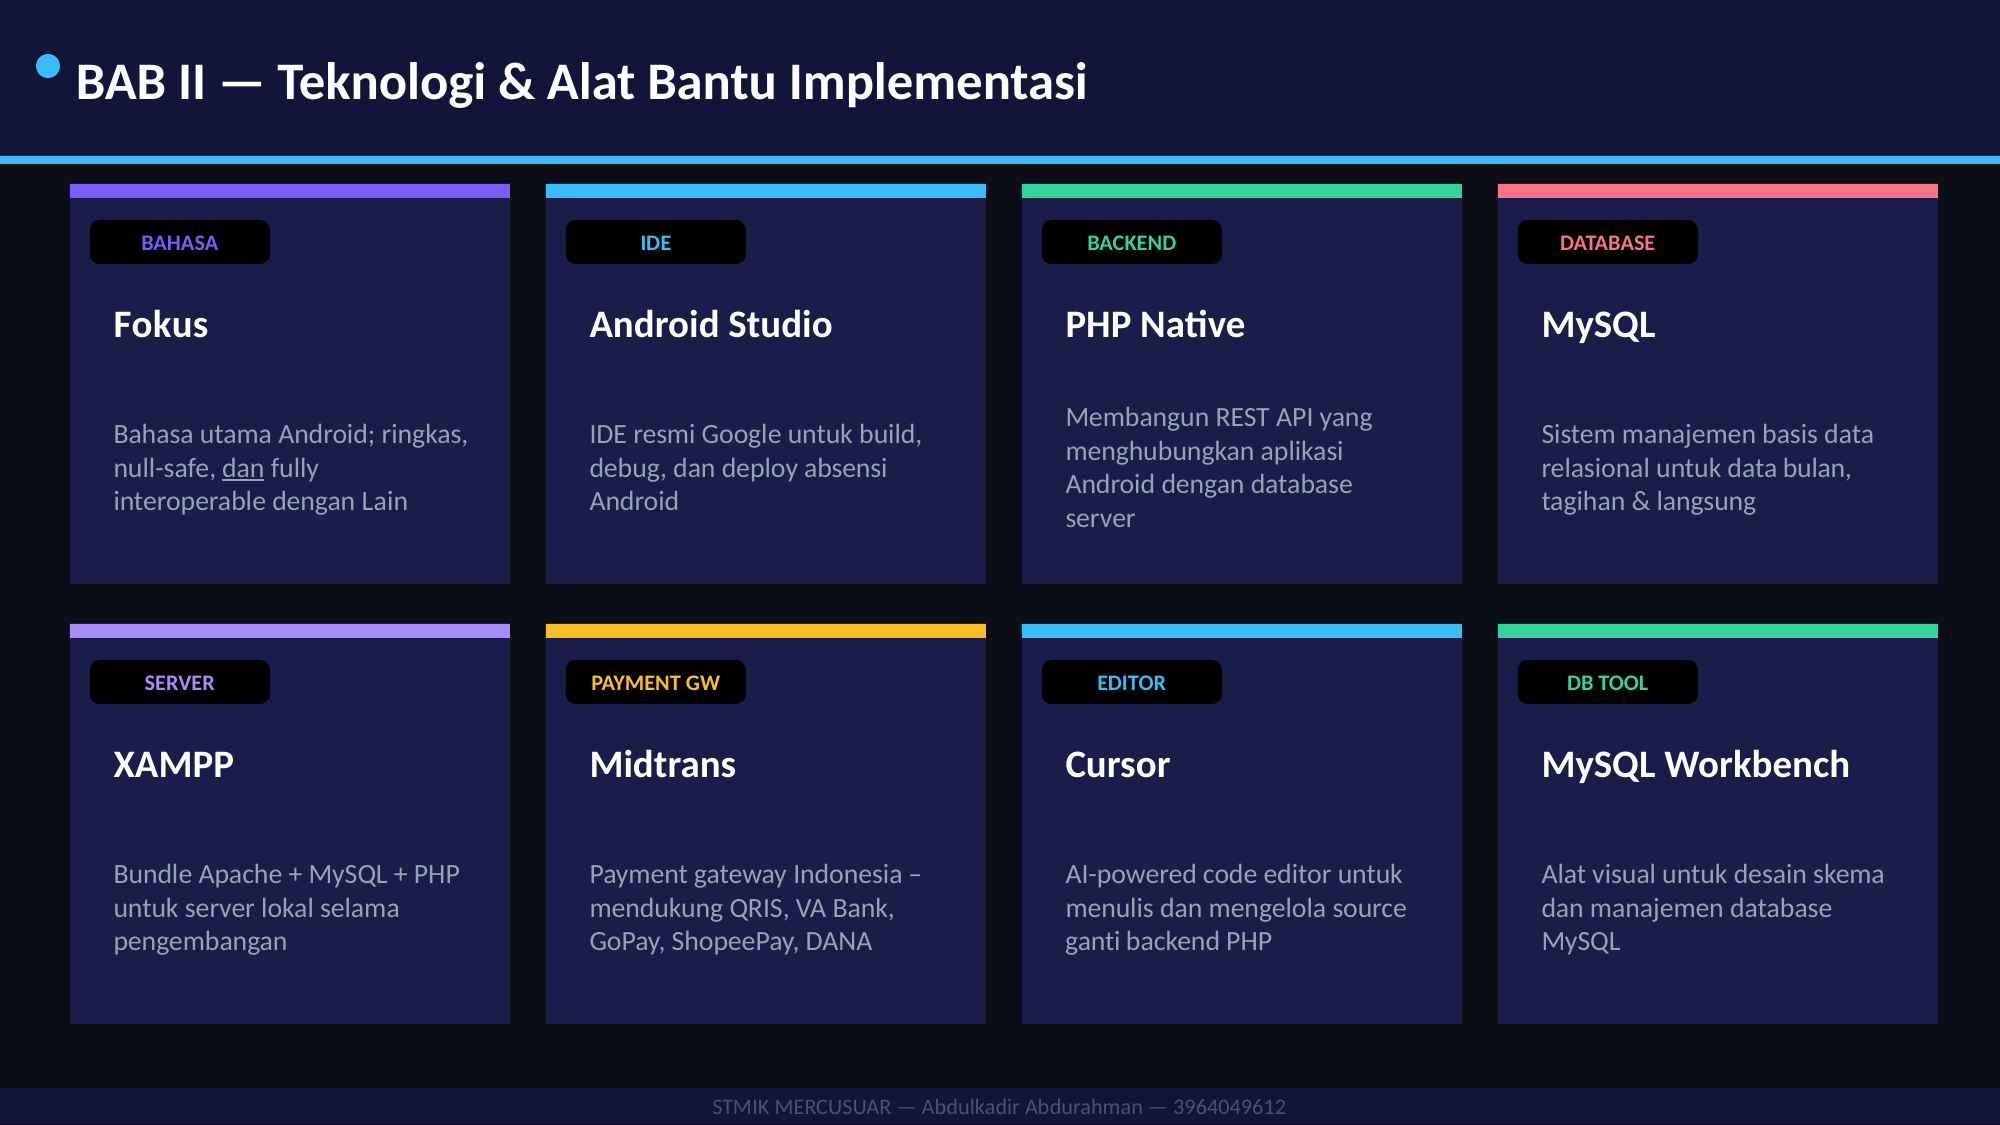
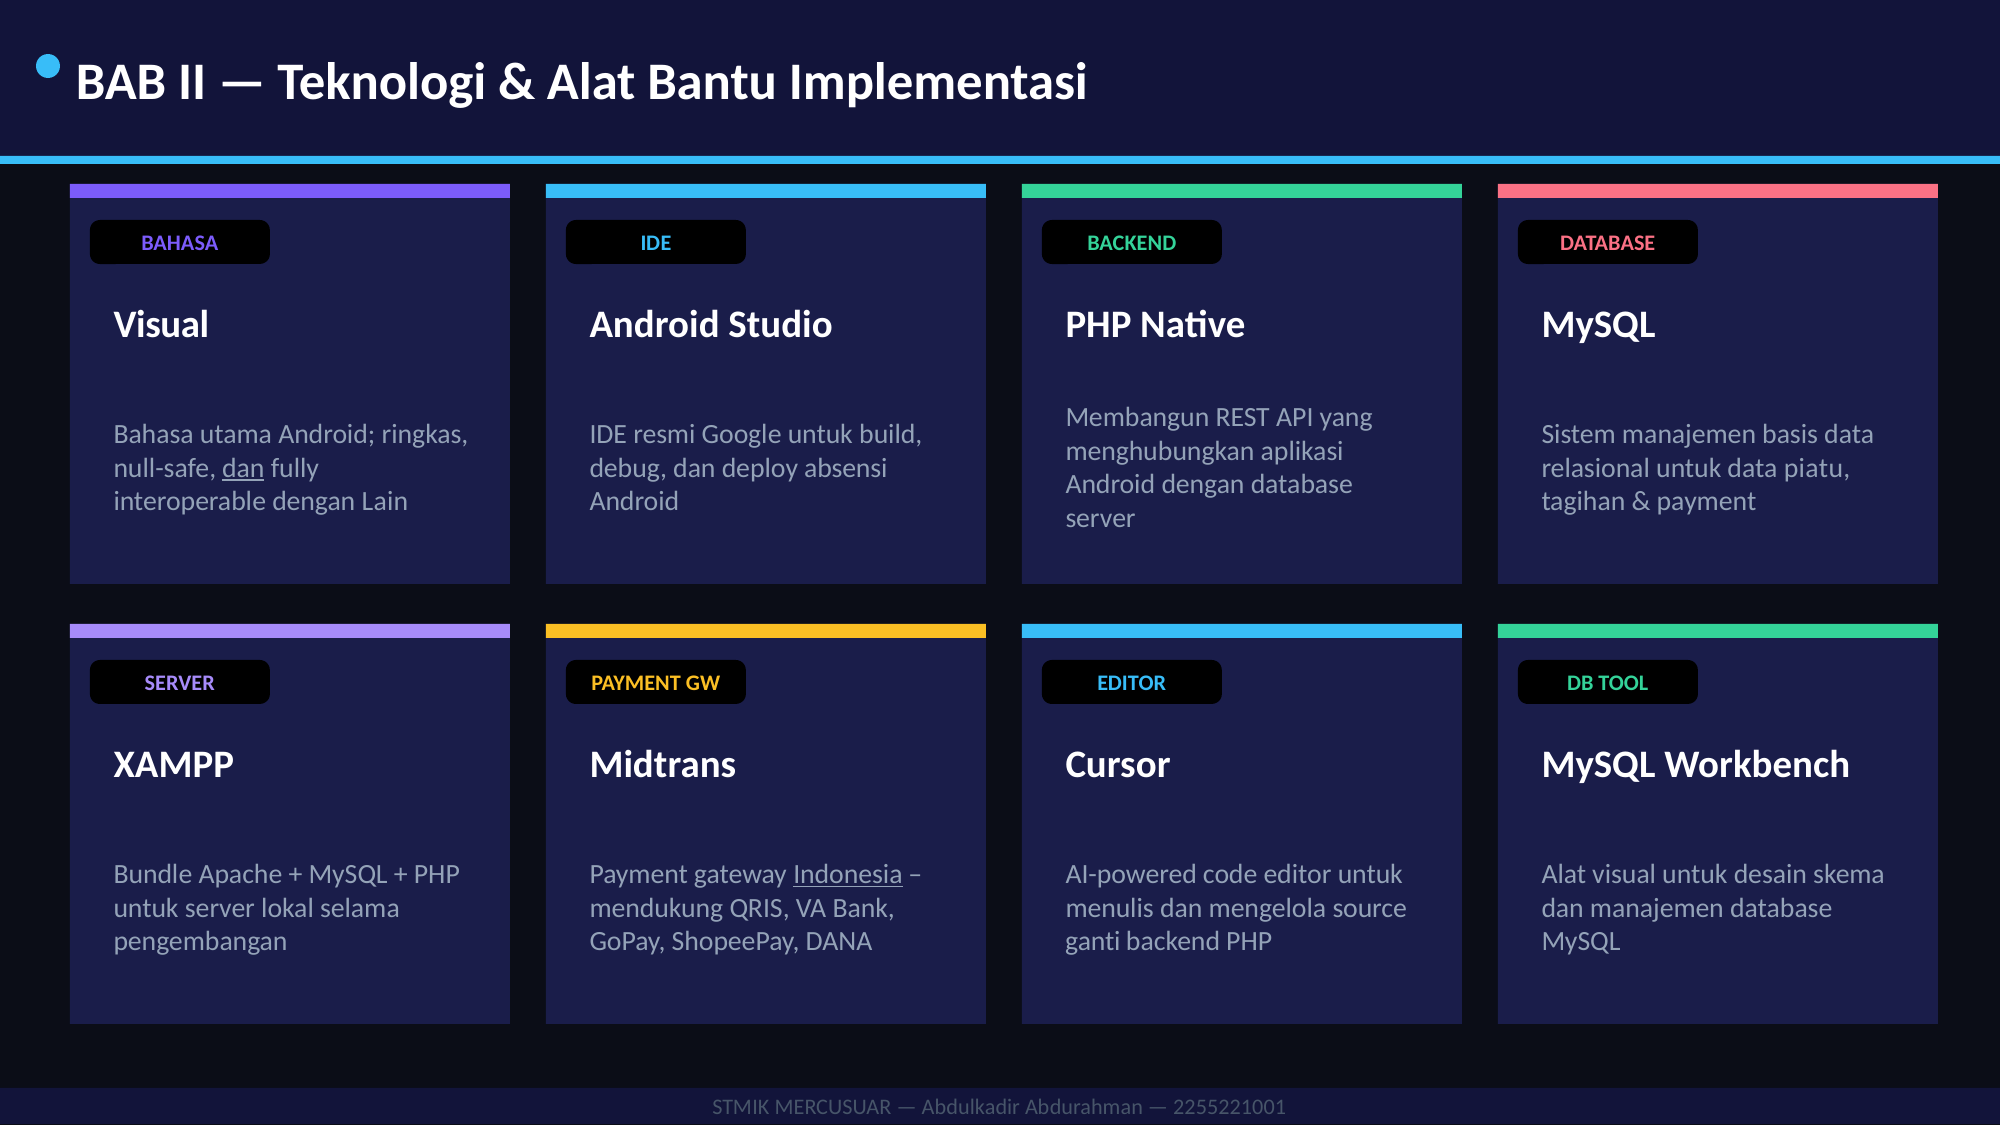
Fokus: Fokus -> Visual (161, 325)
bulan: bulan -> piatu (1817, 468)
langsung: langsung -> payment (1706, 501)
Indonesia underline: none -> present (848, 875)
3964049612: 3964049612 -> 2255221001 (1230, 1108)
